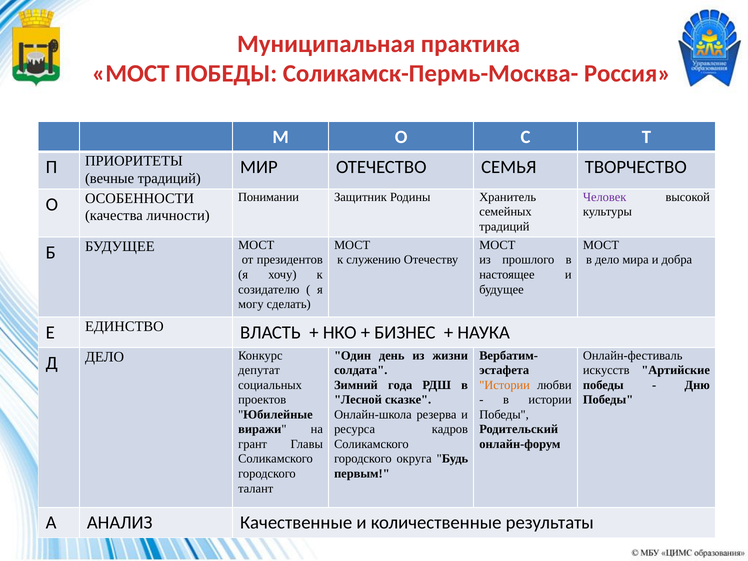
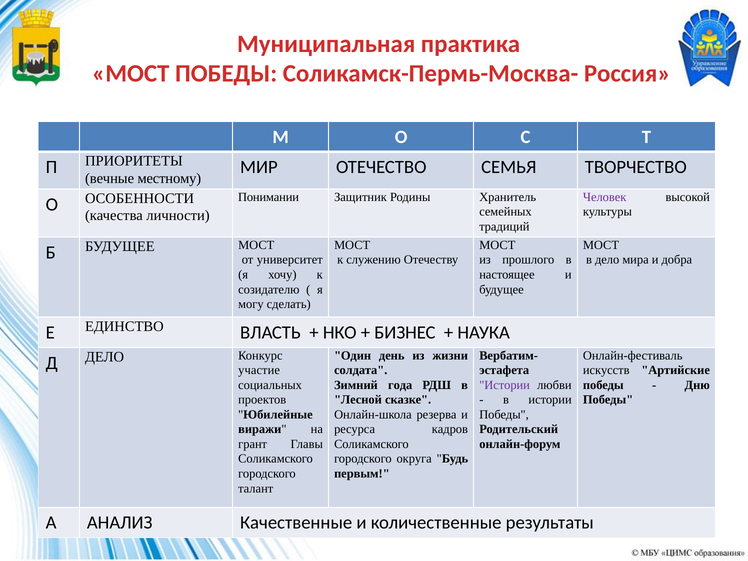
вечные традиций: традиций -> местному (169, 178)
президентов: президентов -> университет (290, 260)
депутат: депутат -> участие (259, 370)
Истории colour: orange -> purple (505, 385)
